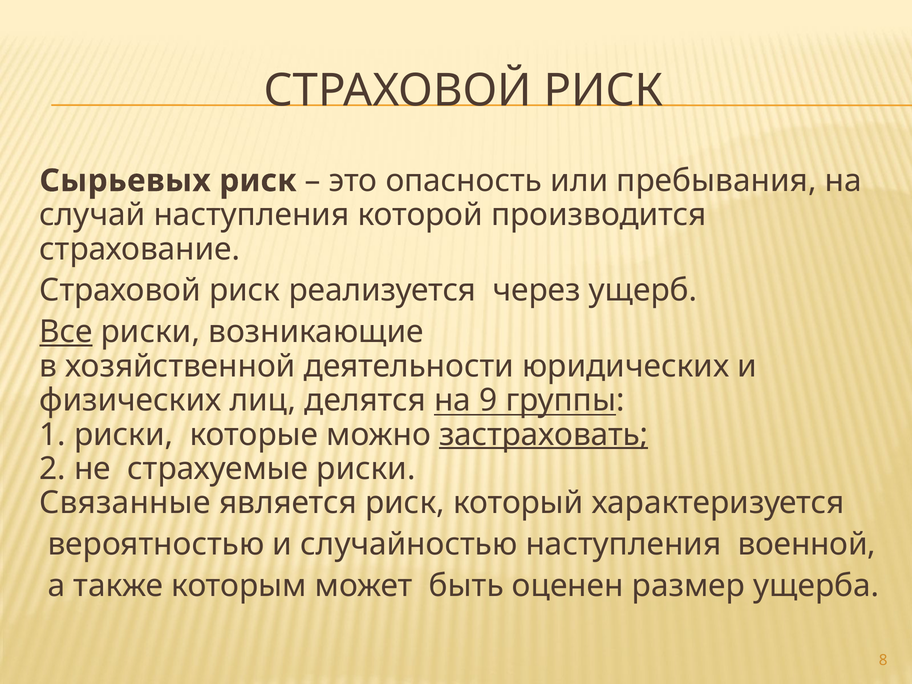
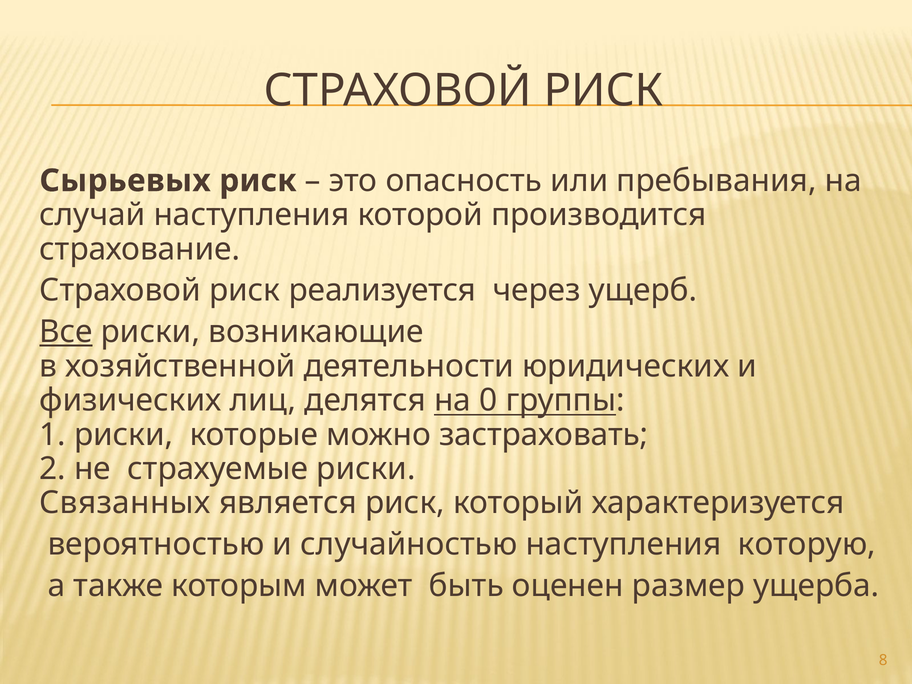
9: 9 -> 0 (488, 400)
застраховать underline: present -> none (544, 435)
Связанные: Связанные -> Связанных (125, 503)
военной: военной -> которую (807, 544)
